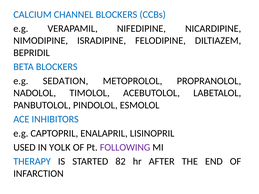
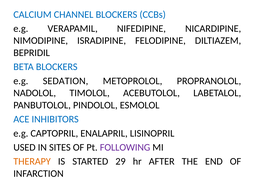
YOLK: YOLK -> SITES (60, 148)
THERAPY colour: blue -> orange (32, 162)
82: 82 -> 29 (121, 162)
